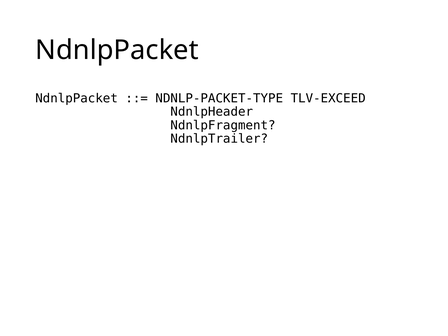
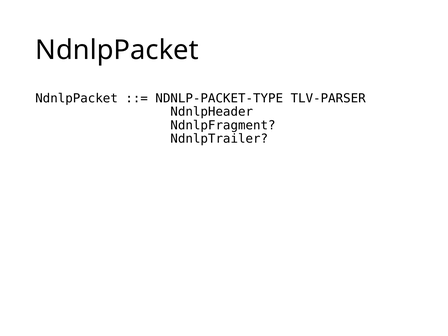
TLV-EXCEED: TLV-EXCEED -> TLV-PARSER (328, 98)
